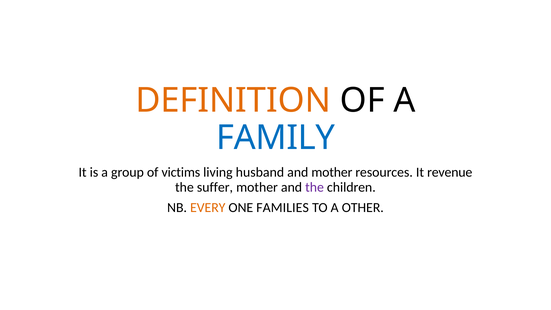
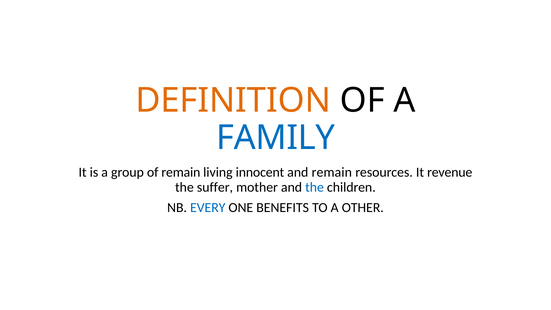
of victims: victims -> remain (181, 172)
husband: husband -> innocent (260, 172)
and mother: mother -> remain (332, 172)
the colour: purple -> blue (315, 187)
EVERY colour: orange -> blue (208, 208)
FAMILIES: FAMILIES -> BENEFITS (283, 208)
